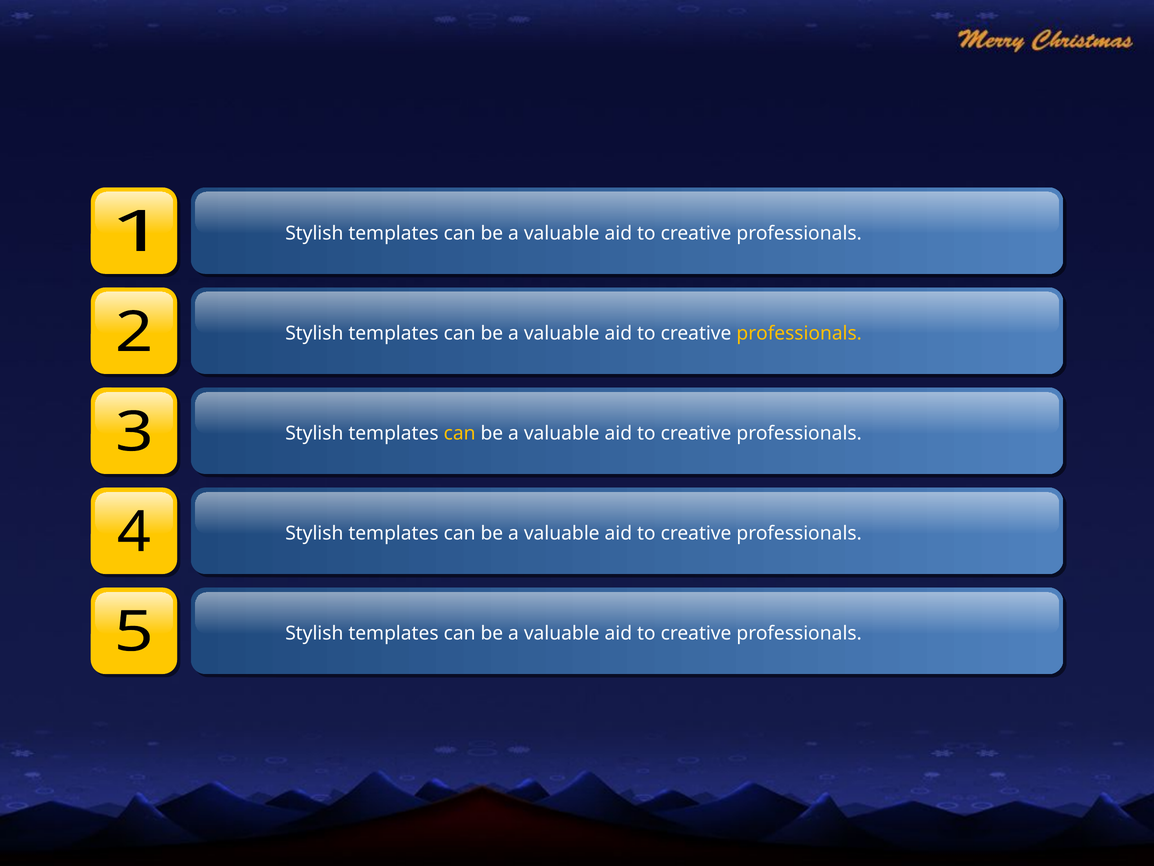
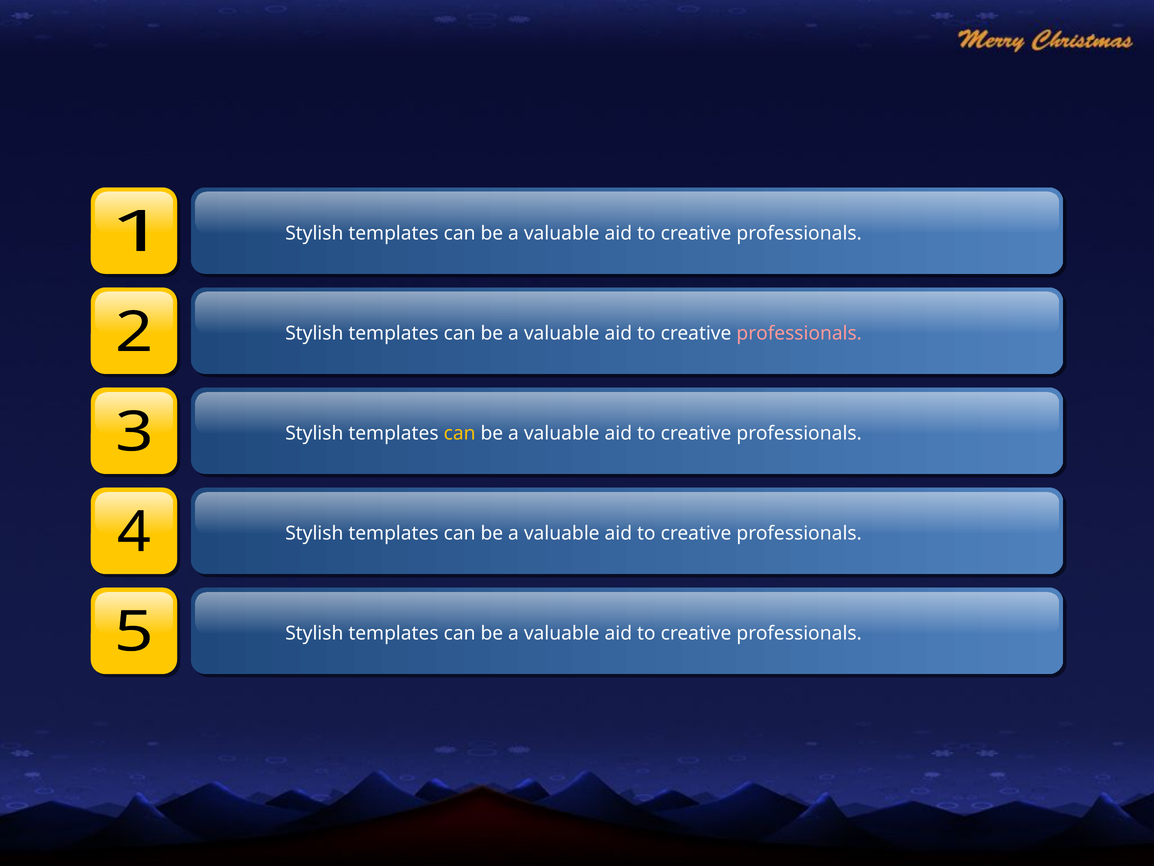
professionals colour: yellow -> pink (799, 333)
